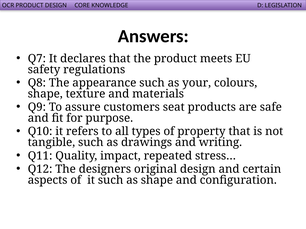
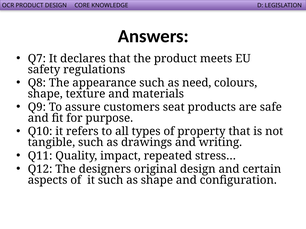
your: your -> need (197, 83)
